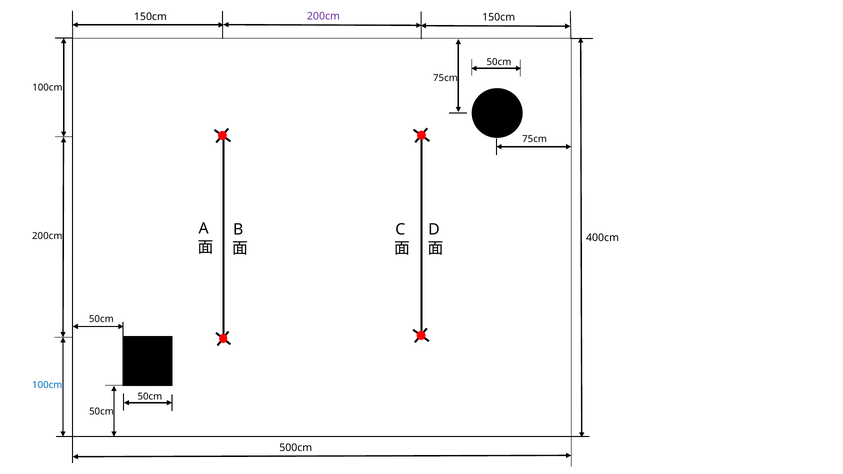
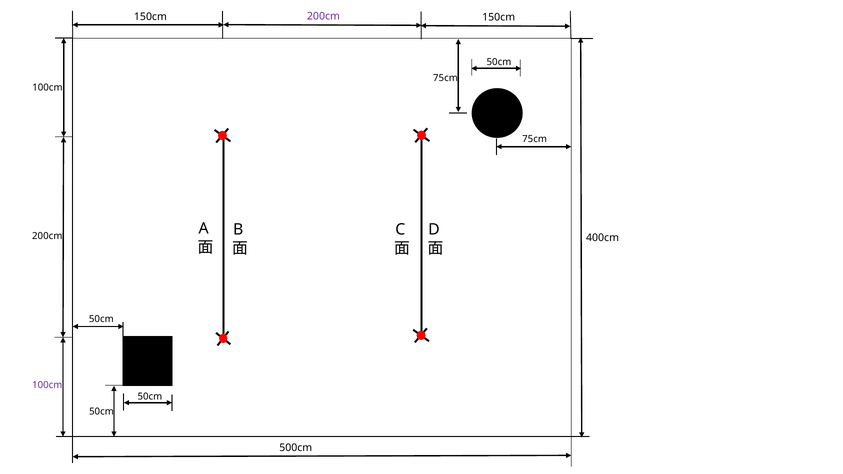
100cm colour: blue -> purple (47, 385)
